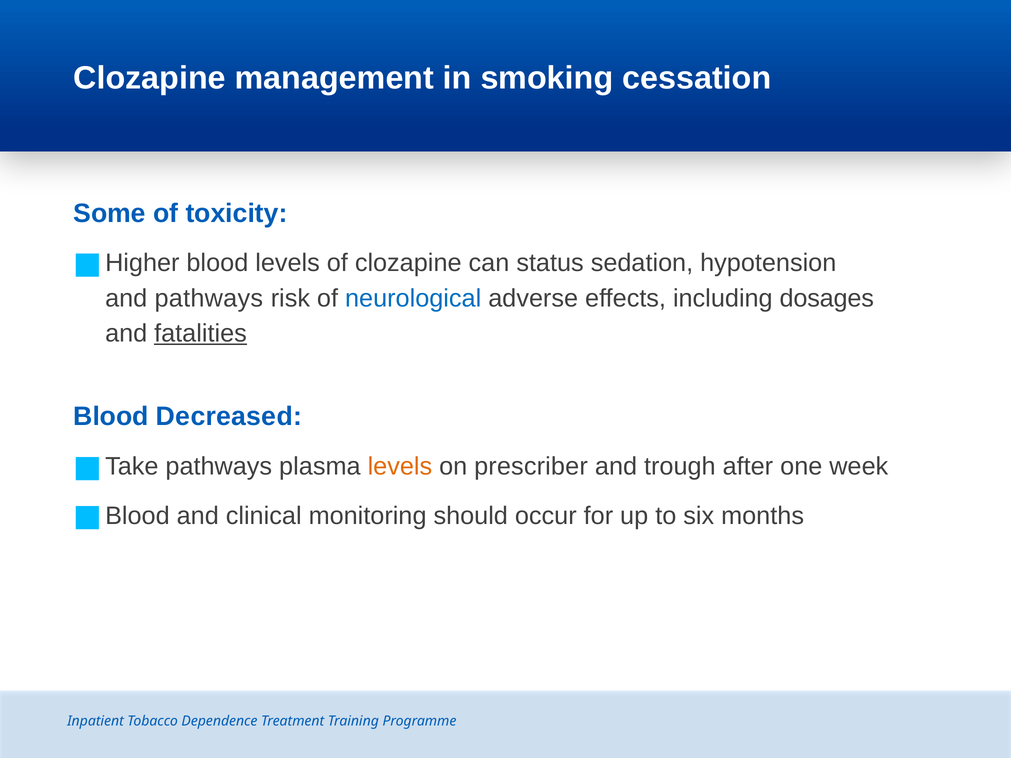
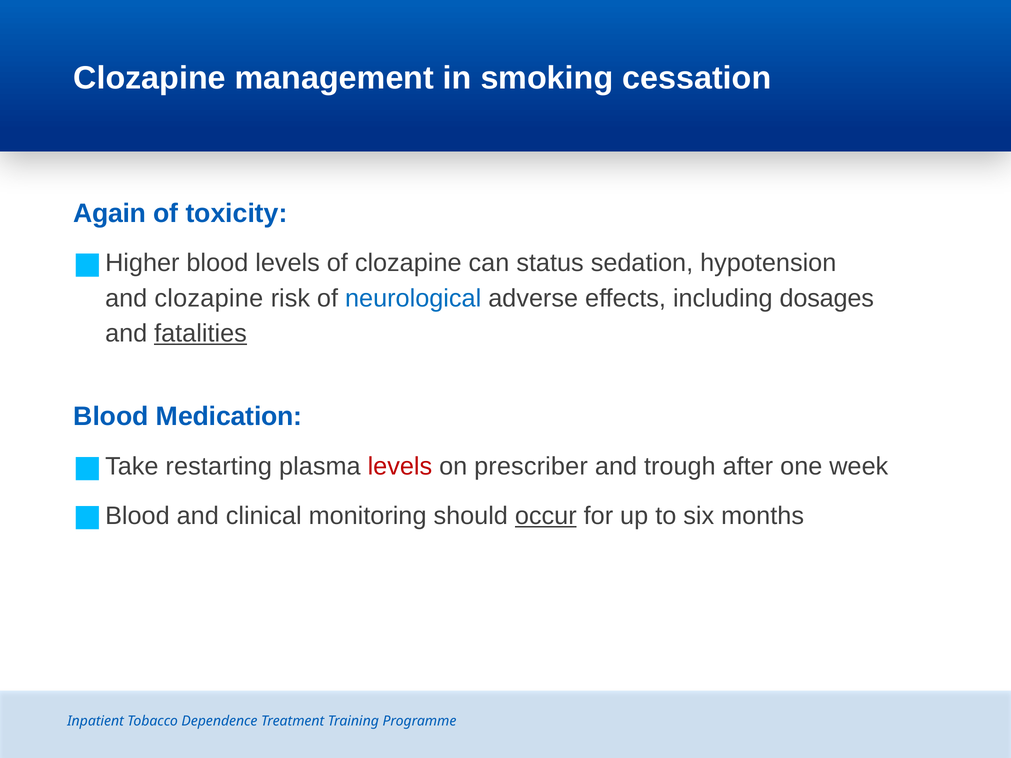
Some: Some -> Again (110, 213)
and pathways: pathways -> clozapine (209, 298)
Decreased: Decreased -> Medication (229, 417)
pathways: pathways -> restarting (219, 467)
levels colour: orange -> red (400, 467)
occur underline: none -> present (546, 516)
